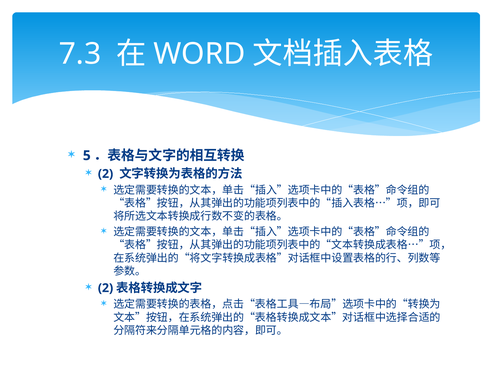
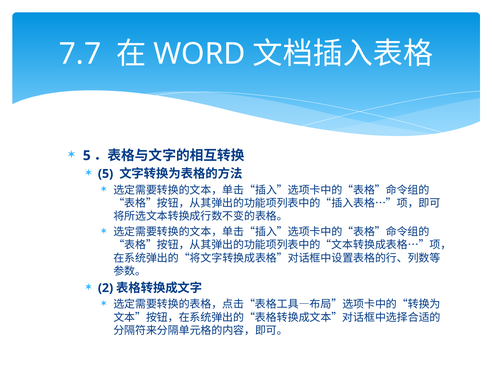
7.3: 7.3 -> 7.7 (80, 54)
2: 2 -> 5 (106, 174)
